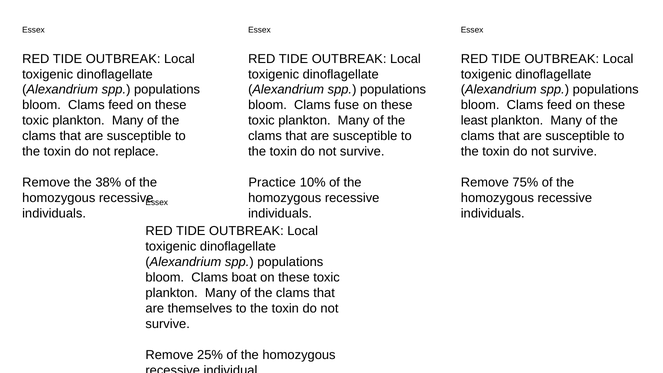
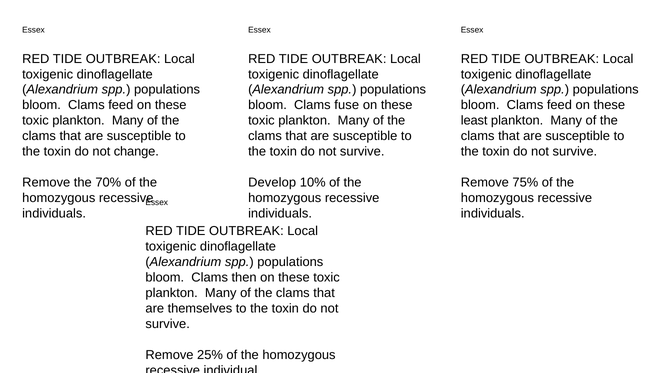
replace: replace -> change (136, 152)
38%: 38% -> 70% (108, 183)
Practice: Practice -> Develop (272, 183)
boat: boat -> then (244, 278)
